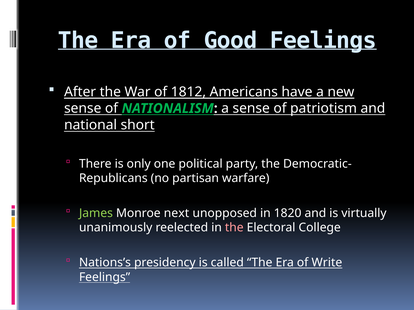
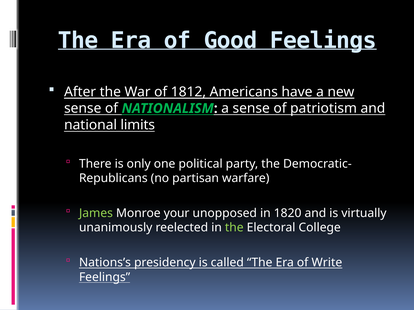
short: short -> limits (138, 125)
next: next -> your (177, 214)
the colour: pink -> light green (234, 228)
